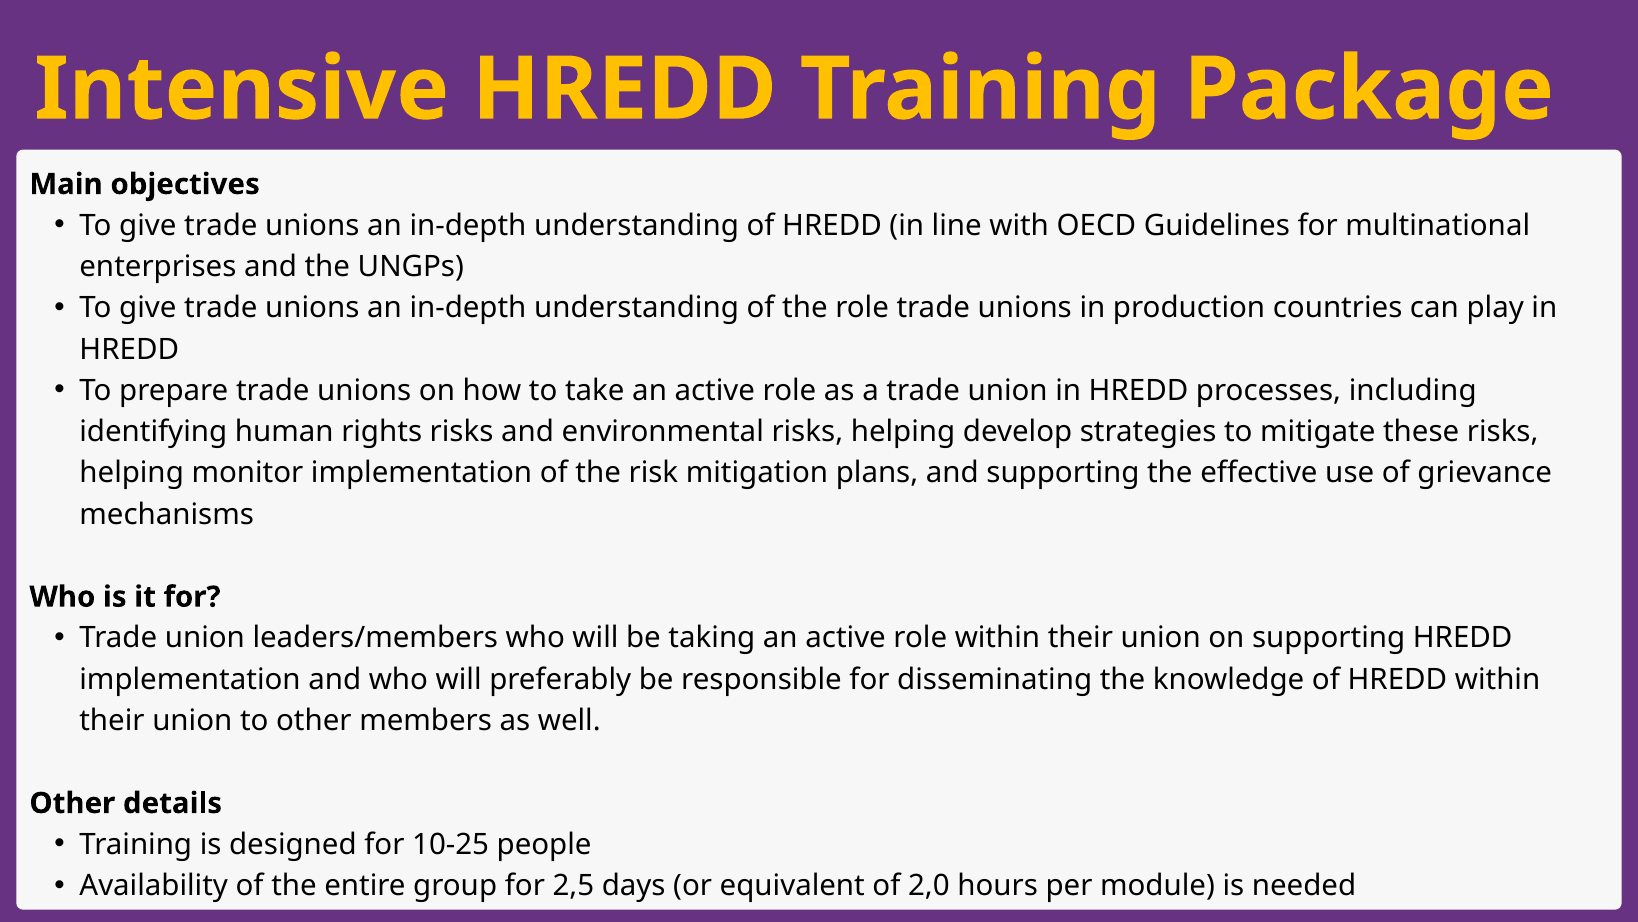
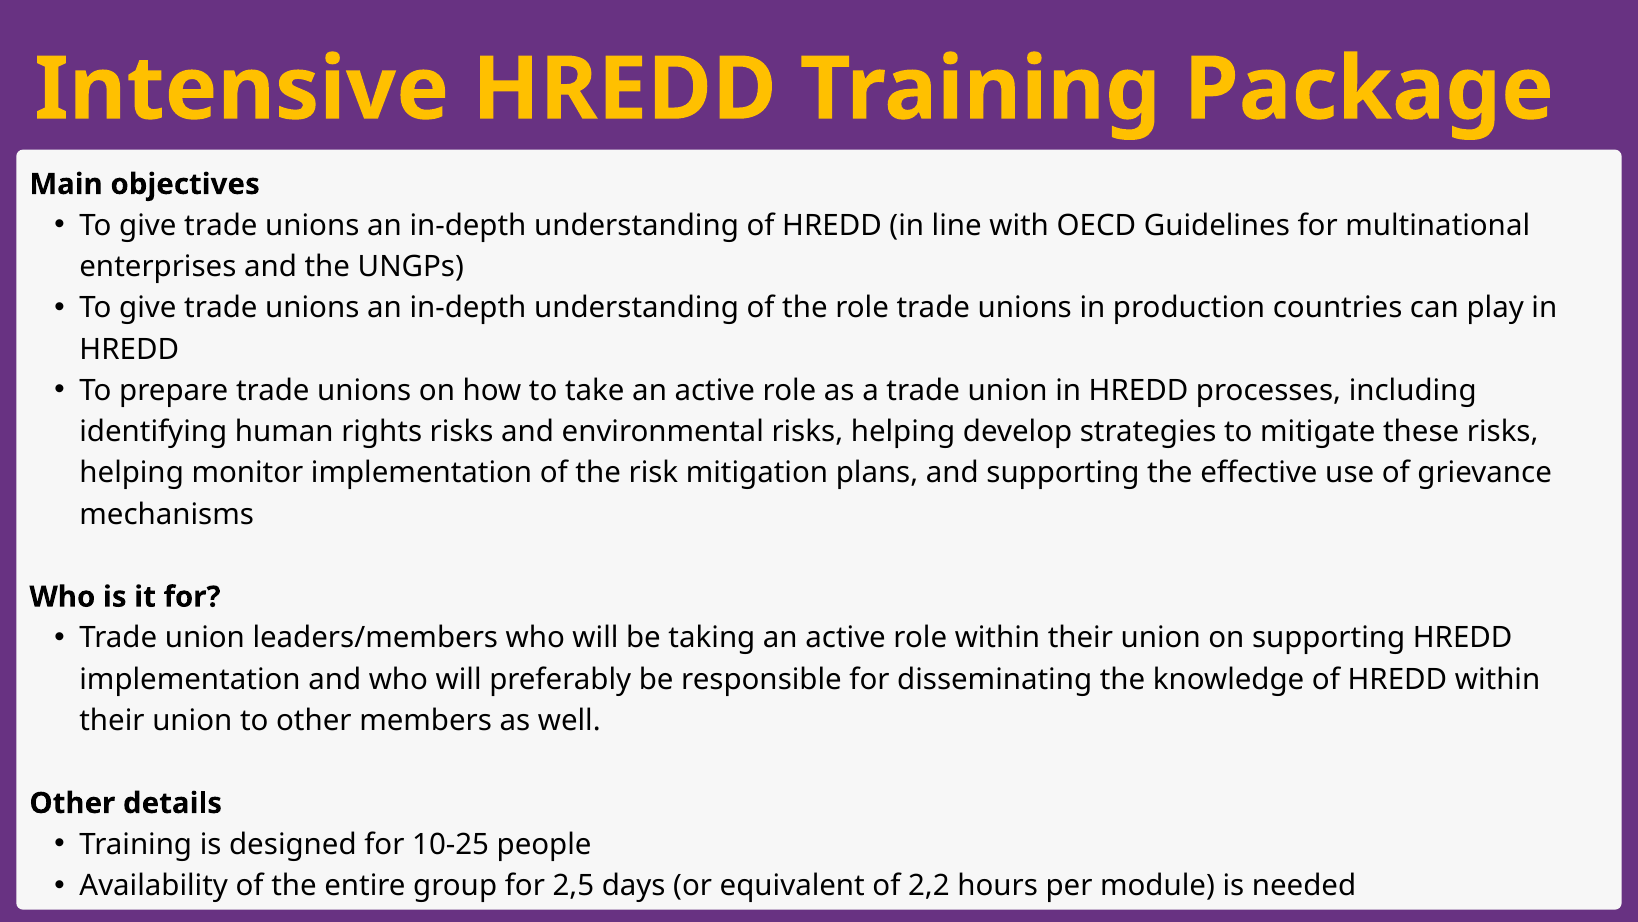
2,0: 2,0 -> 2,2 (929, 885)
